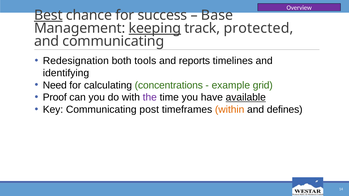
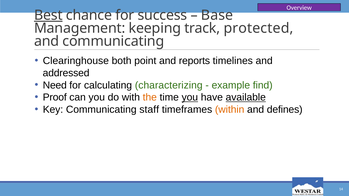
keeping underline: present -> none (155, 28)
Redesignation: Redesignation -> Clearinghouse (76, 61)
tools: tools -> point (145, 61)
identifying: identifying -> addressed (66, 73)
concentrations: concentrations -> characterizing (169, 85)
grid: grid -> find (263, 85)
the colour: purple -> orange (150, 98)
you underline: none -> present (190, 98)
post: post -> staff (149, 110)
